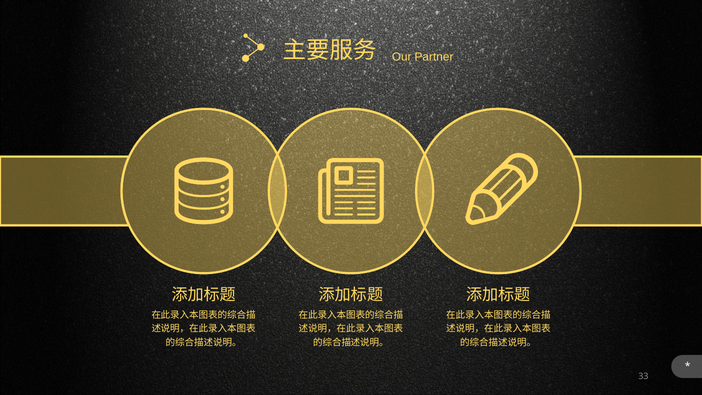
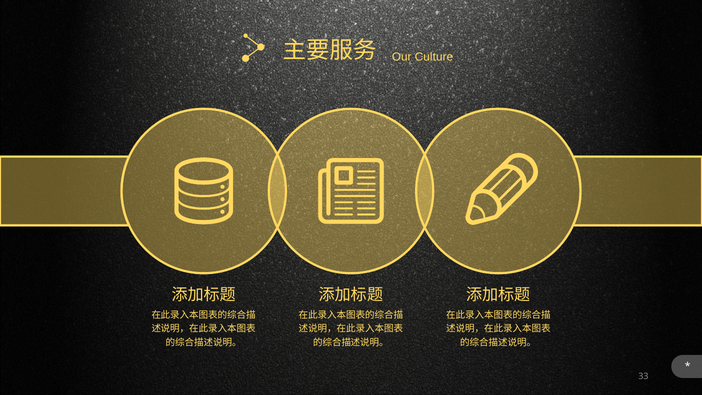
Partner: Partner -> Culture (434, 57)
